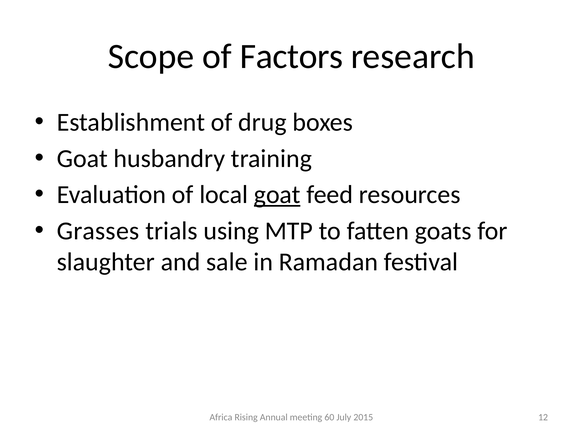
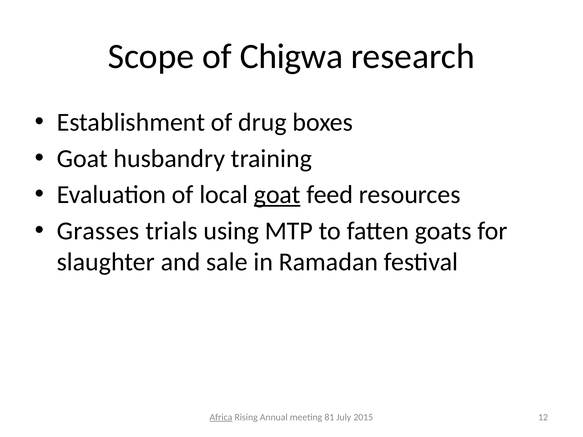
Factors: Factors -> Chigwa (291, 56)
Africa underline: none -> present (221, 417)
60: 60 -> 81 (329, 417)
